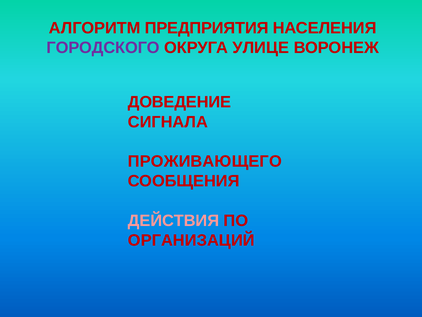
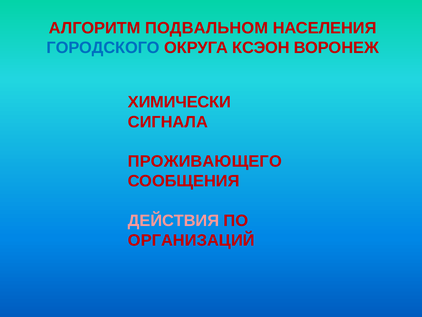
ПРЕДПРИЯТИЯ: ПРЕДПРИЯТИЯ -> ПОДВАЛЬНОМ (207, 28)
ГОРОДСКОГО colour: purple -> blue (103, 48)
УЛИЦЕ: УЛИЦЕ -> КСЭОН (261, 48)
ДОВЕДЕНИЕ: ДОВЕДЕНИЕ -> ХИМИЧЕСКИ (179, 102)
